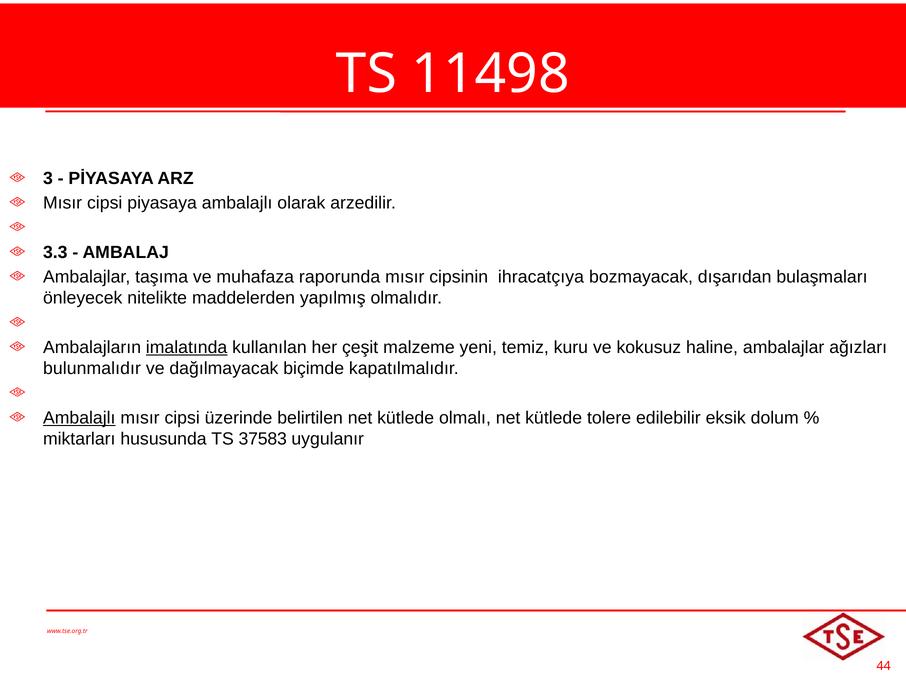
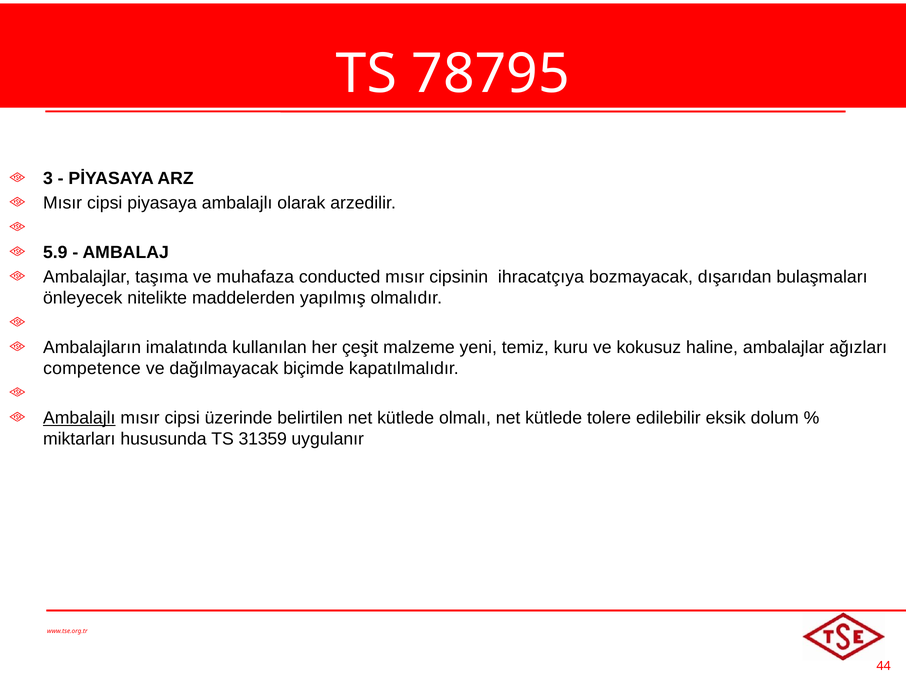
11498: 11498 -> 78795 (491, 74)
3.3: 3.3 -> 5.9 (55, 252)
raporunda: raporunda -> conducted (340, 277)
imalatında underline: present -> none (187, 348)
bulunmalıdır: bulunmalıdır -> competence (92, 369)
37583: 37583 -> 31359 (263, 439)
